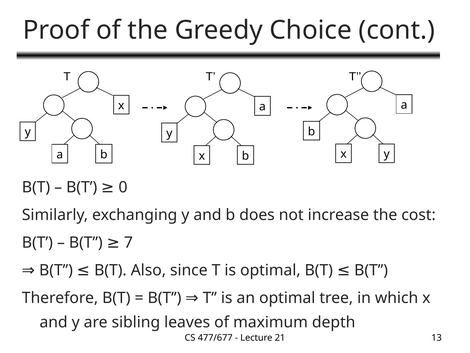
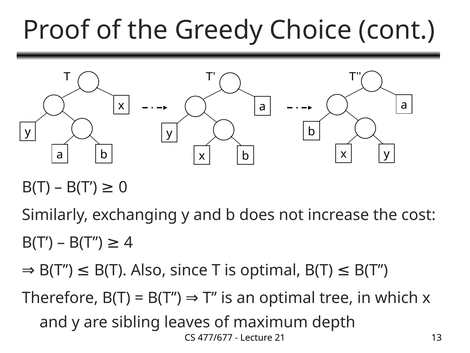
7: 7 -> 4 (128, 242)
